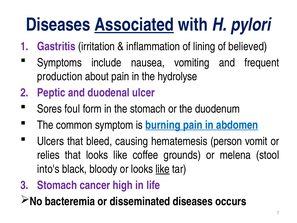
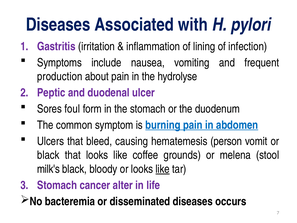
Associated underline: present -> none (134, 25)
believed: believed -> infection (248, 46)
relies: relies -> black (48, 155)
into's: into's -> milk's (48, 169)
high: high -> alter (123, 185)
